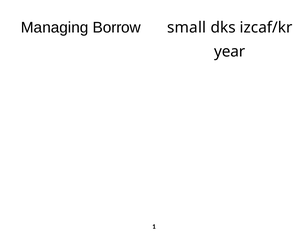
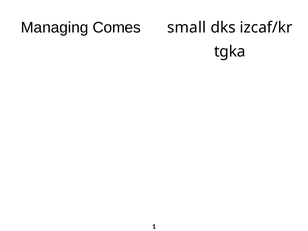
Borrow: Borrow -> Comes (117, 28)
year: year -> tgka (230, 52)
